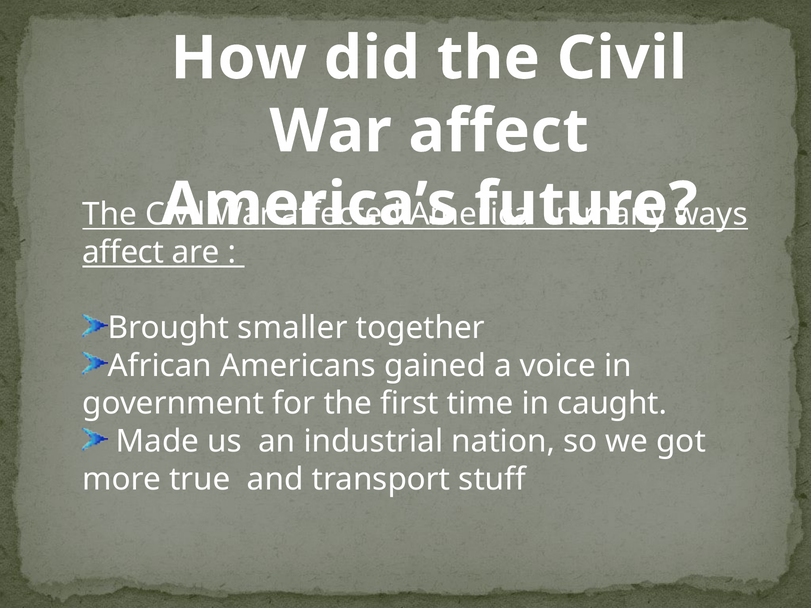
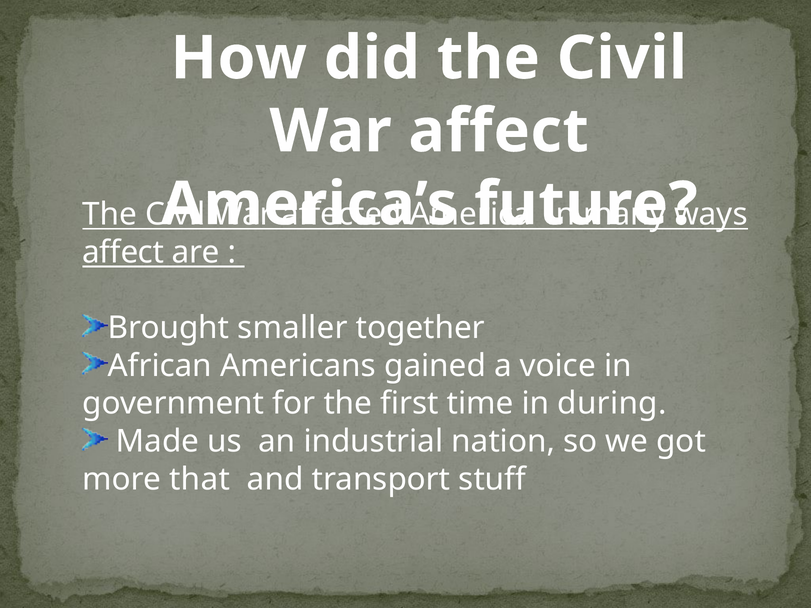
caught: caught -> during (612, 404)
true: true -> that (200, 479)
